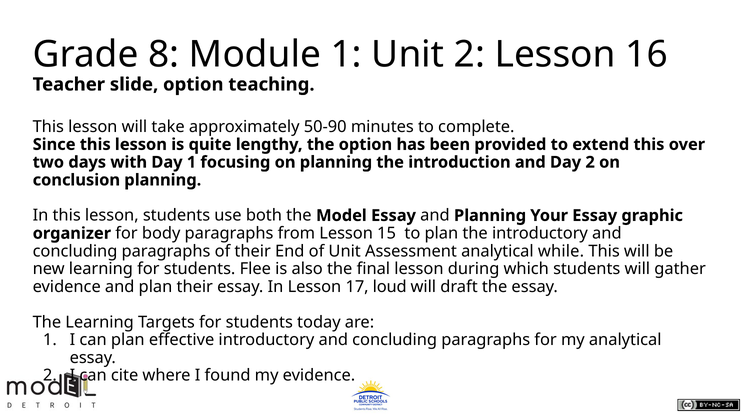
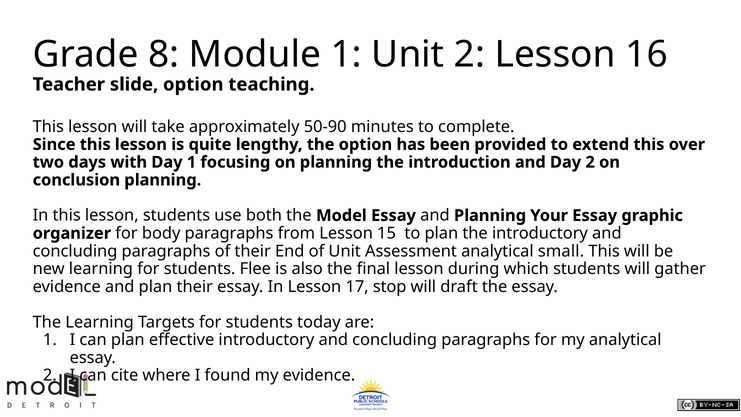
while: while -> small (561, 251)
loud: loud -> stop (390, 287)
